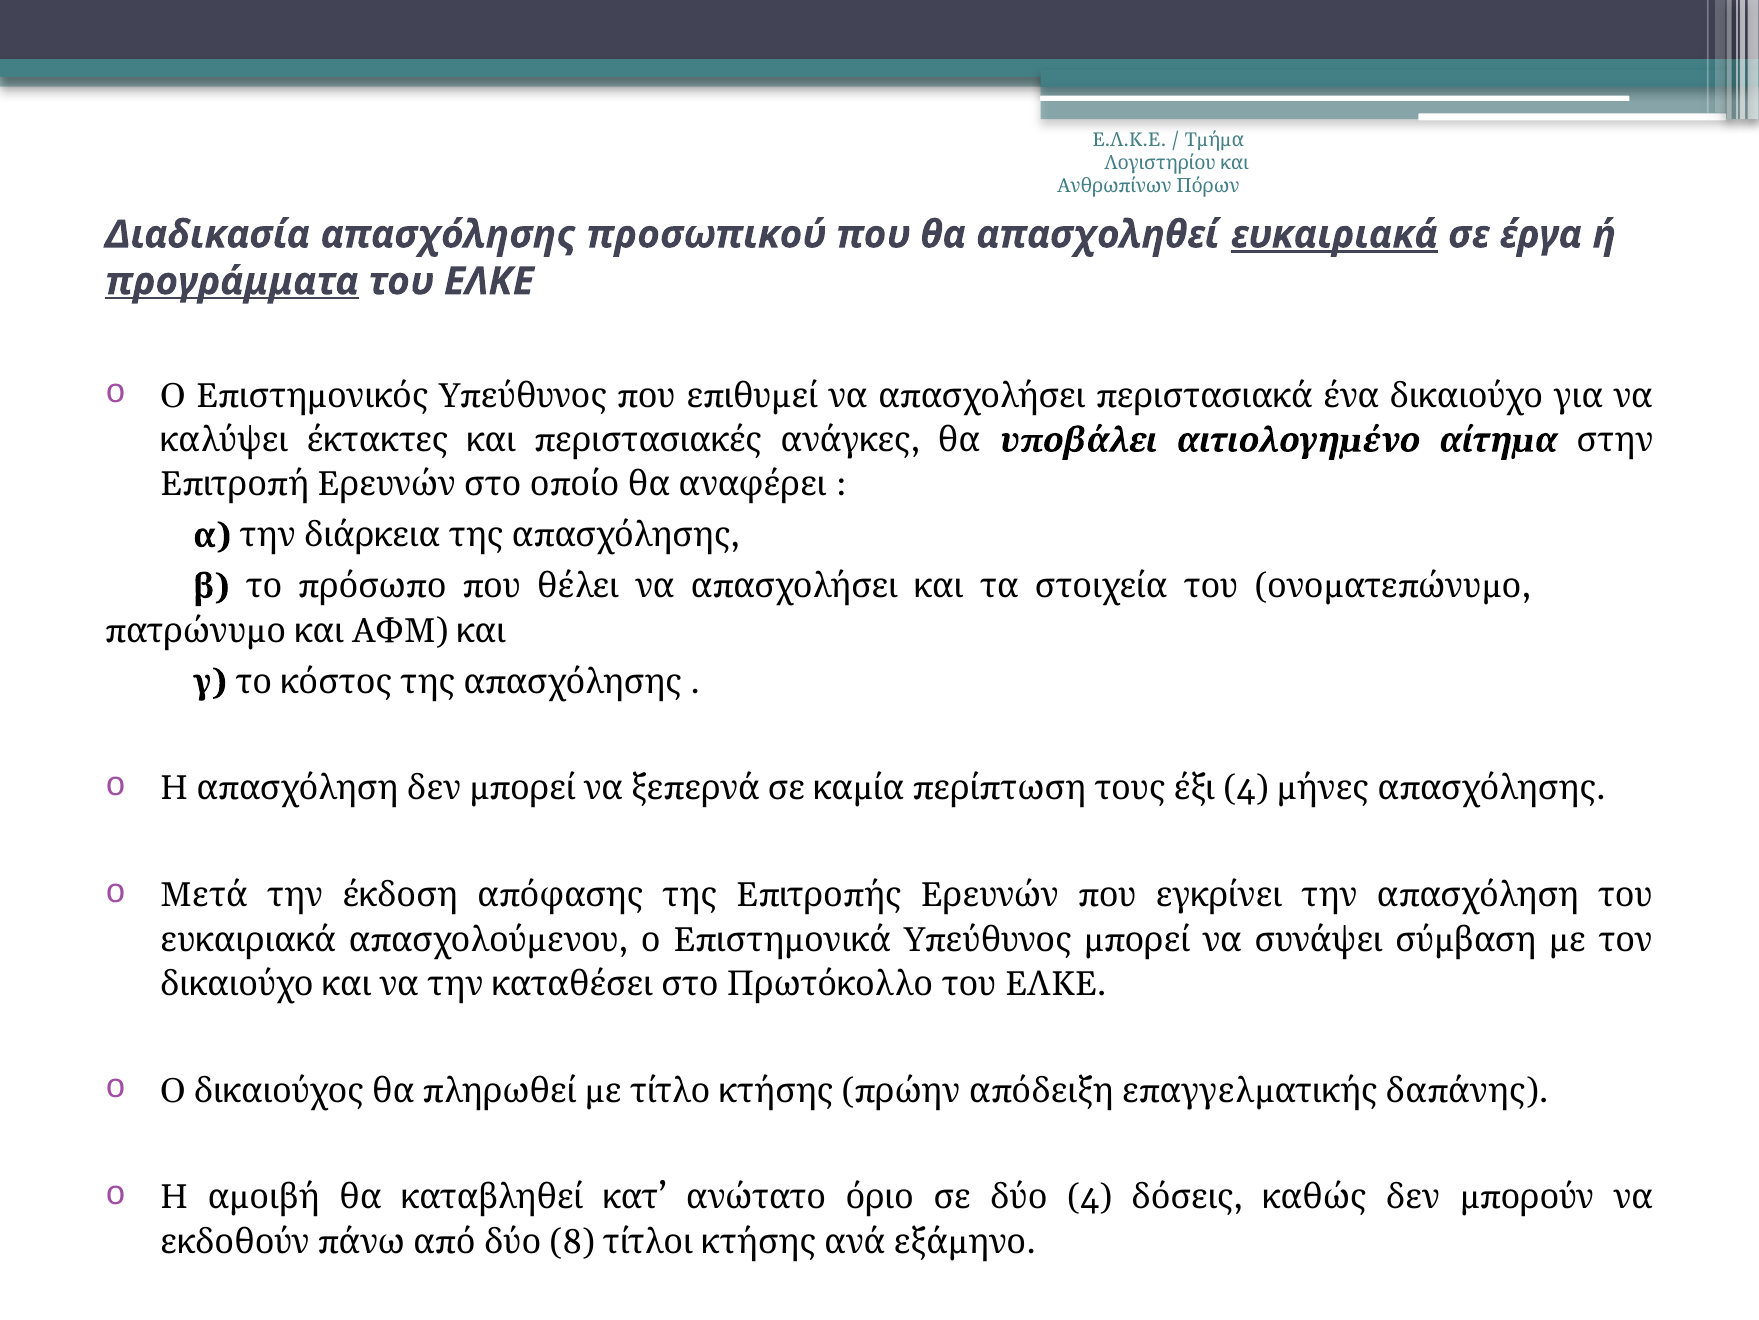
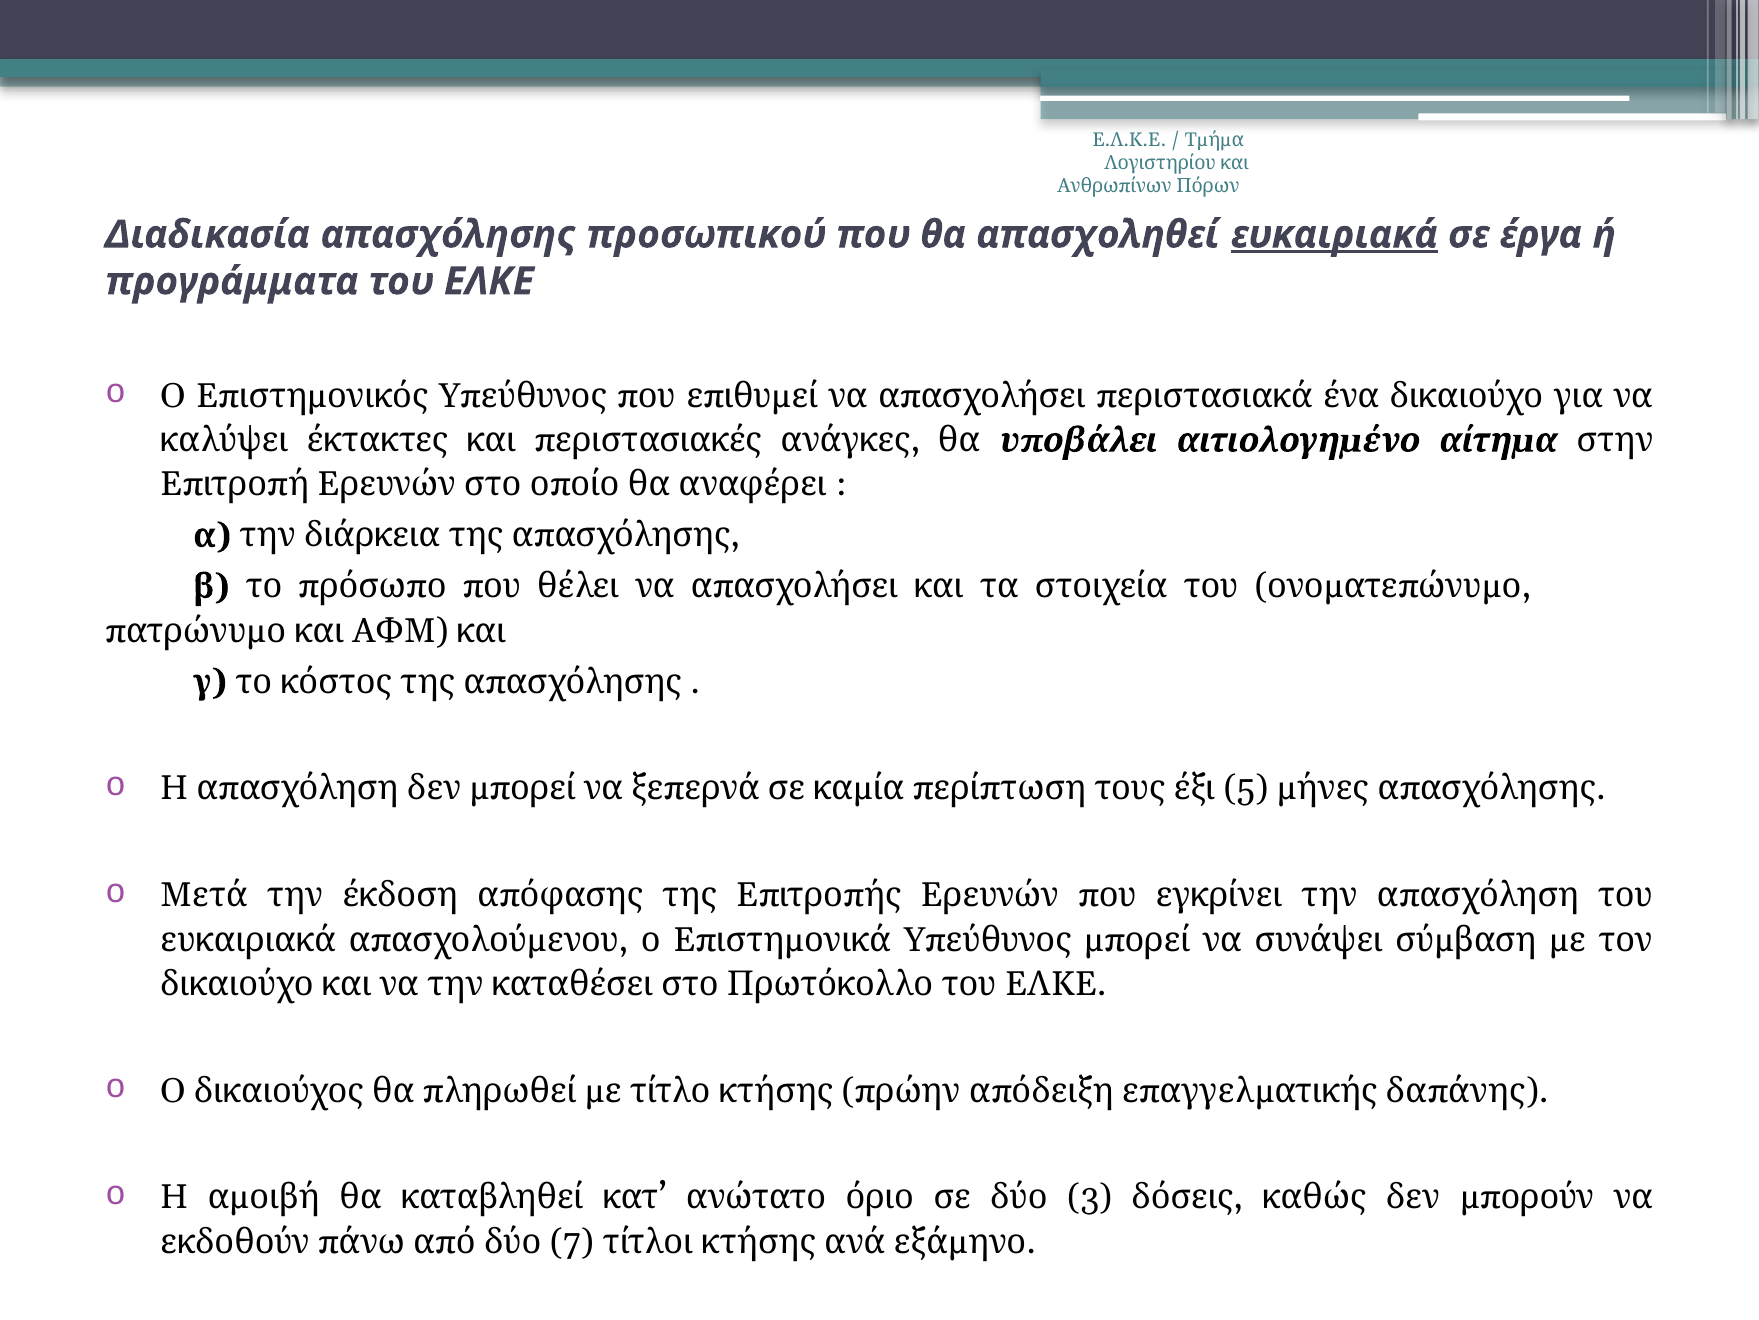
προγράμματα underline: present -> none (232, 281)
4: 4 -> 5 (1246, 788)
4: 4 -> 3 (1090, 1197)
8: 8 -> 7 (572, 1241)
